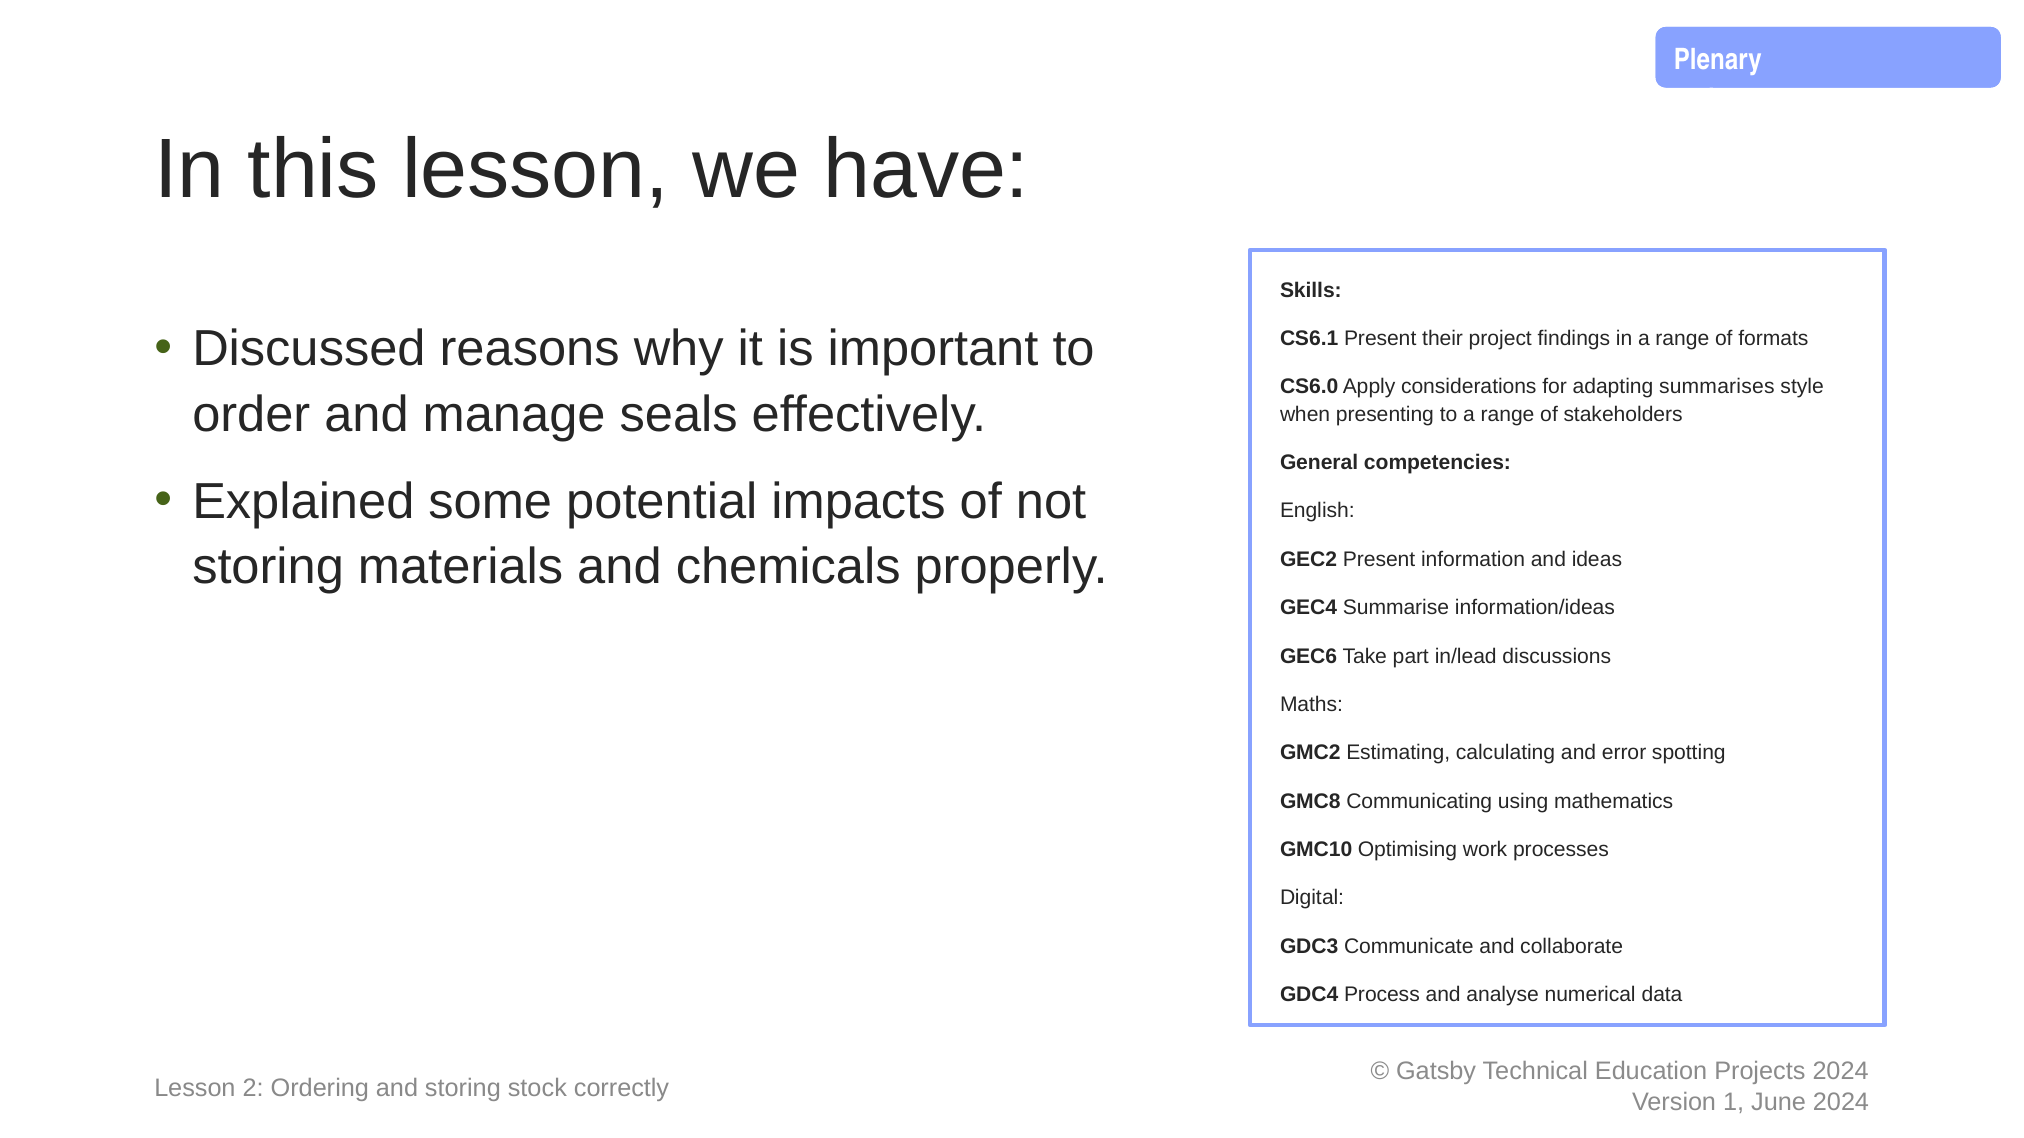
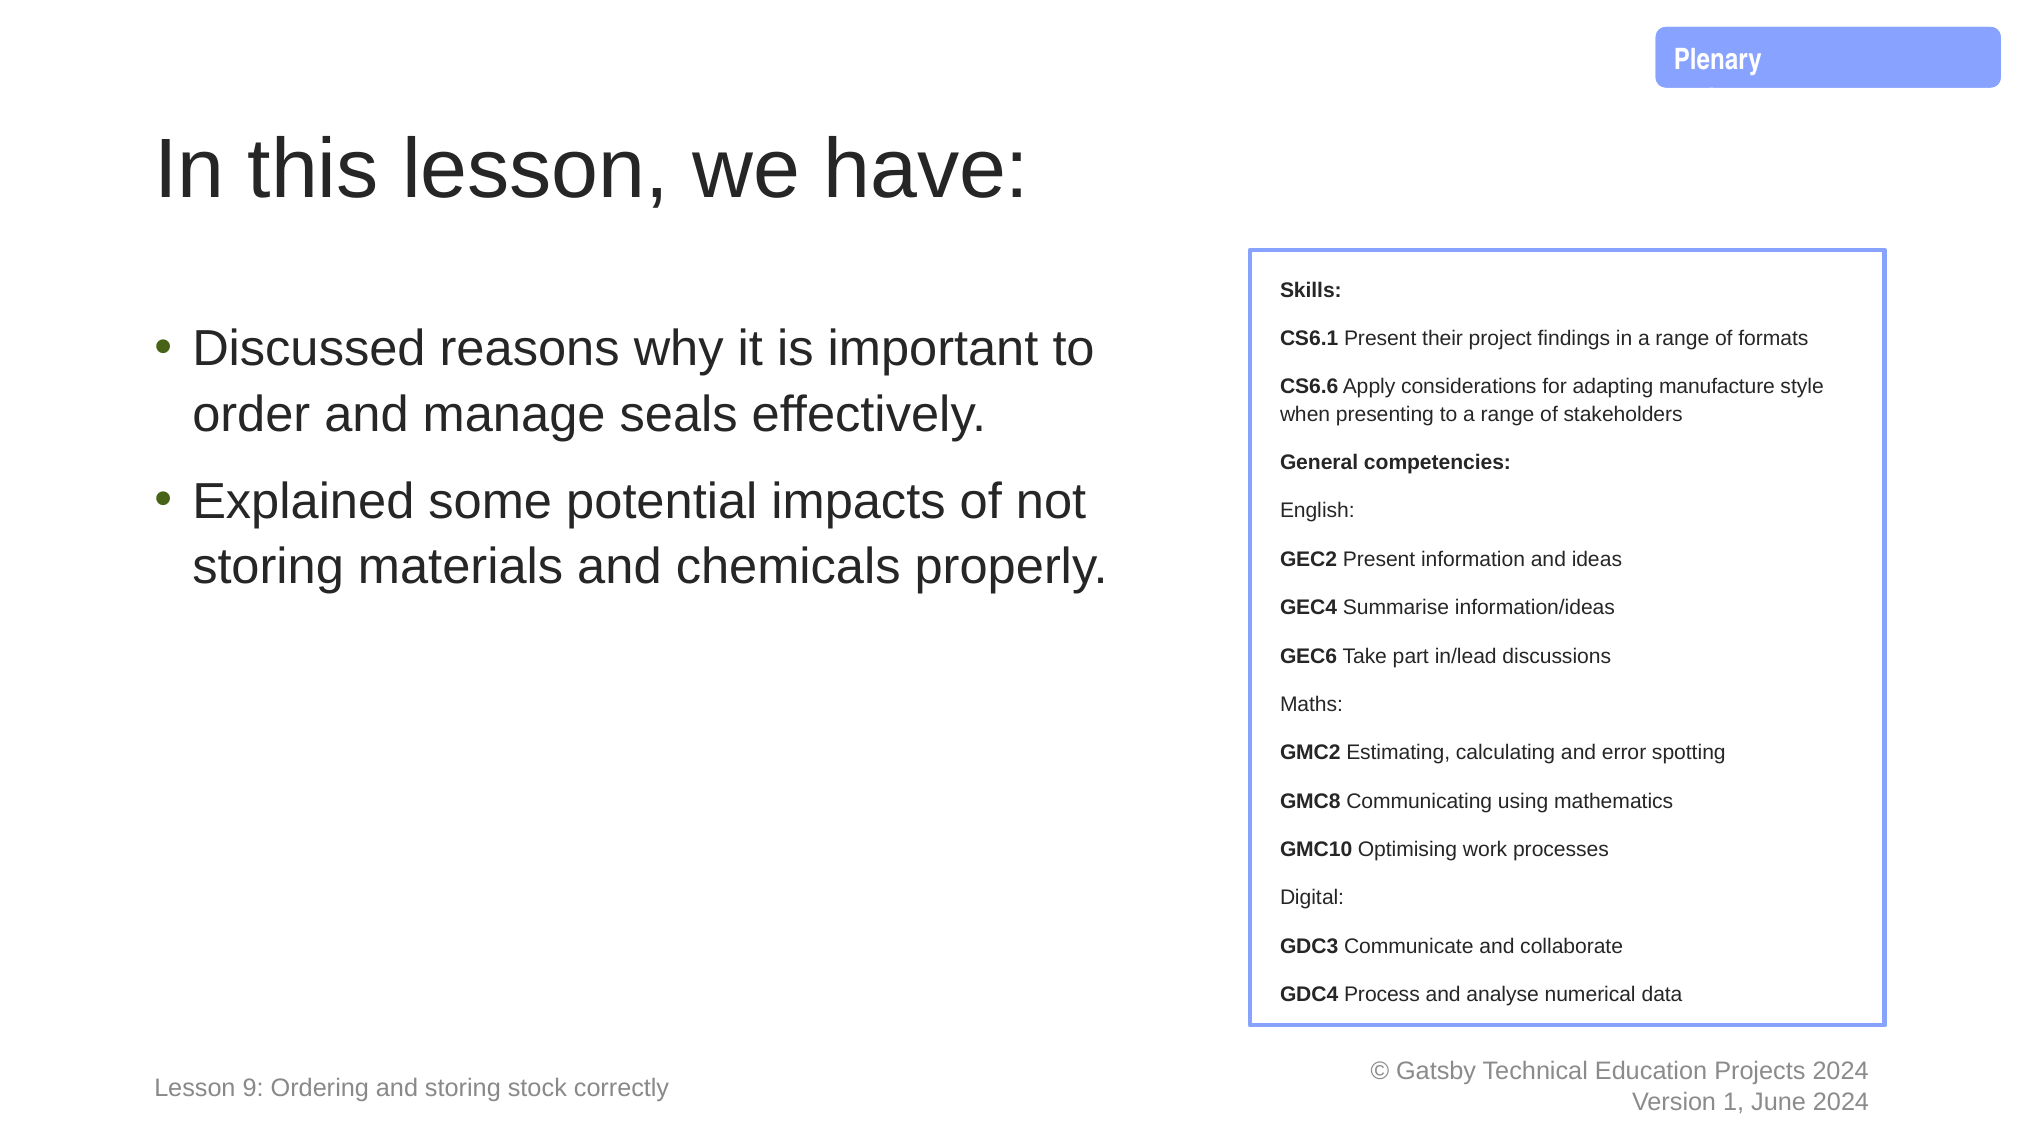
CS6.0: CS6.0 -> CS6.6 (1309, 387)
summarises: summarises -> manufacture (1717, 387)
2: 2 -> 9 (253, 1088)
